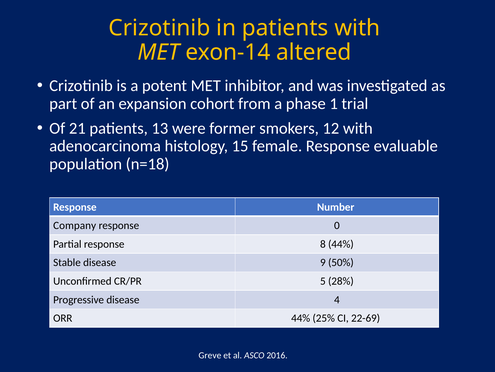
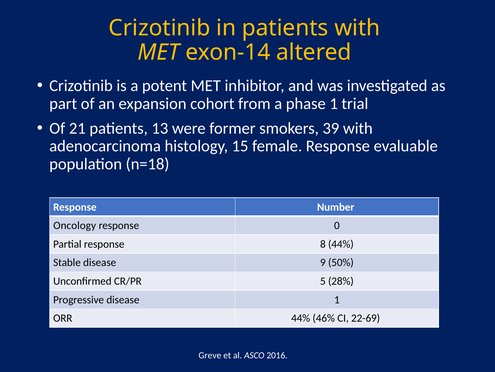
12: 12 -> 39 (331, 128)
Company: Company -> Oncology (75, 225)
disease 4: 4 -> 1 (337, 299)
25%: 25% -> 46% (324, 318)
